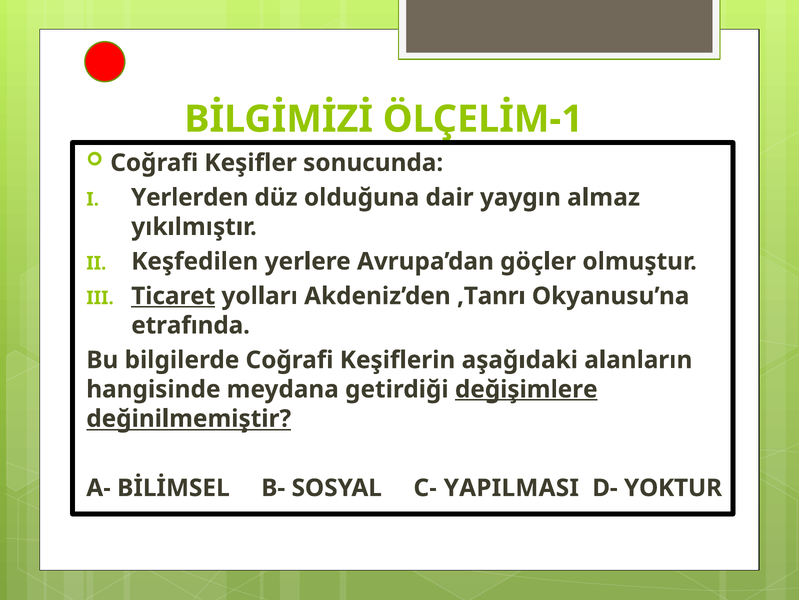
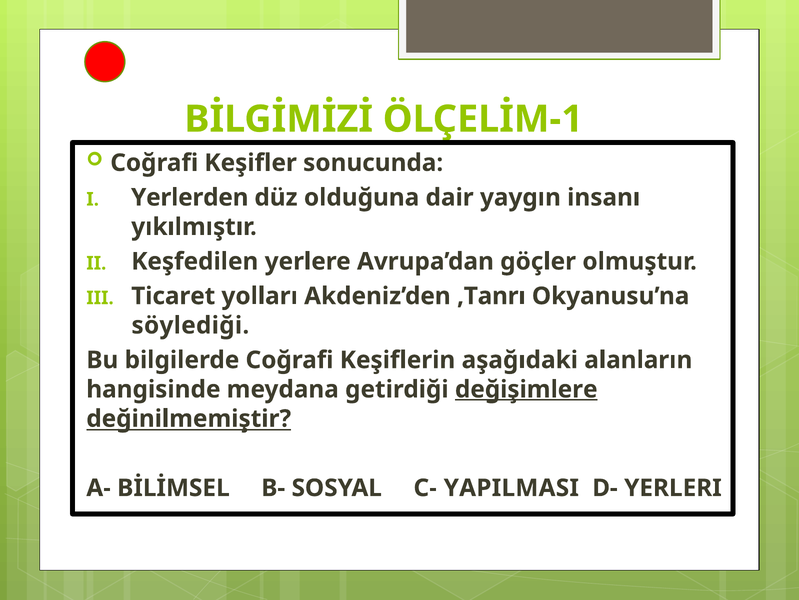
almaz: almaz -> insanı (604, 197)
Ticaret underline: present -> none (173, 296)
etrafında: etrafında -> söylediği (190, 325)
YOKTUR: YOKTUR -> YERLERI (673, 487)
